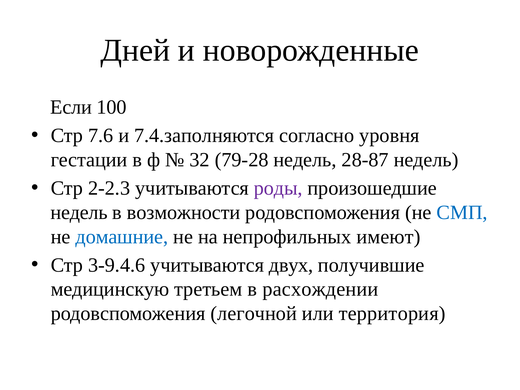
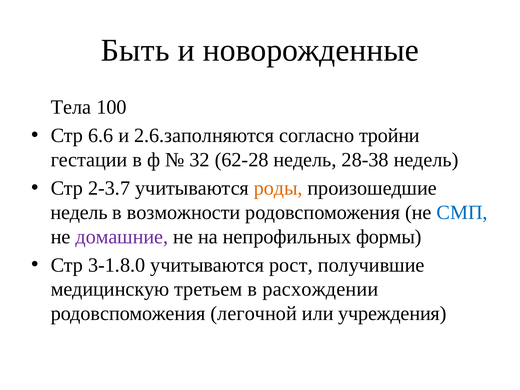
Дней: Дней -> Быть (135, 50)
Если: Если -> Тела (71, 107)
7.6: 7.6 -> 6.6 (101, 135)
7.4.заполняются: 7.4.заполняются -> 2.6.заполняются (204, 135)
уровня: уровня -> тройни (390, 135)
79-28: 79-28 -> 62-28 (242, 160)
28-87: 28-87 -> 28-38 (365, 160)
2-2.3: 2-2.3 -> 2-3.7 (109, 188)
роды colour: purple -> orange (278, 188)
домашние colour: blue -> purple (122, 237)
имеют: имеют -> формы (389, 237)
3-9.4.6: 3-9.4.6 -> 3-1.8.0 (117, 265)
двух: двух -> рост (291, 265)
территория: территория -> учреждения (392, 314)
